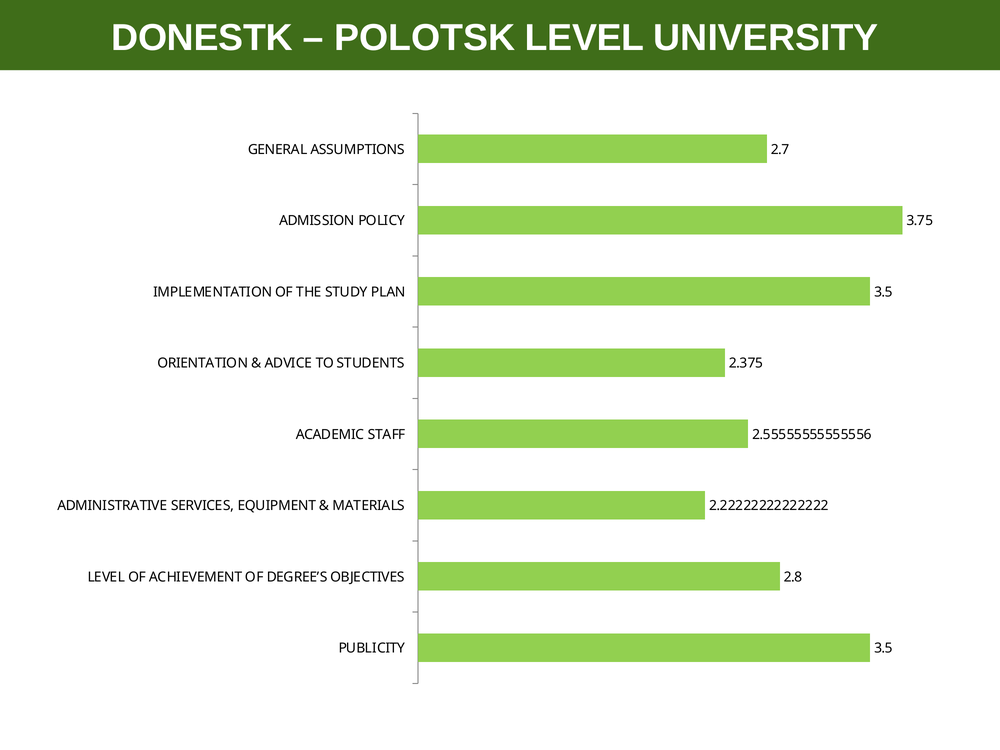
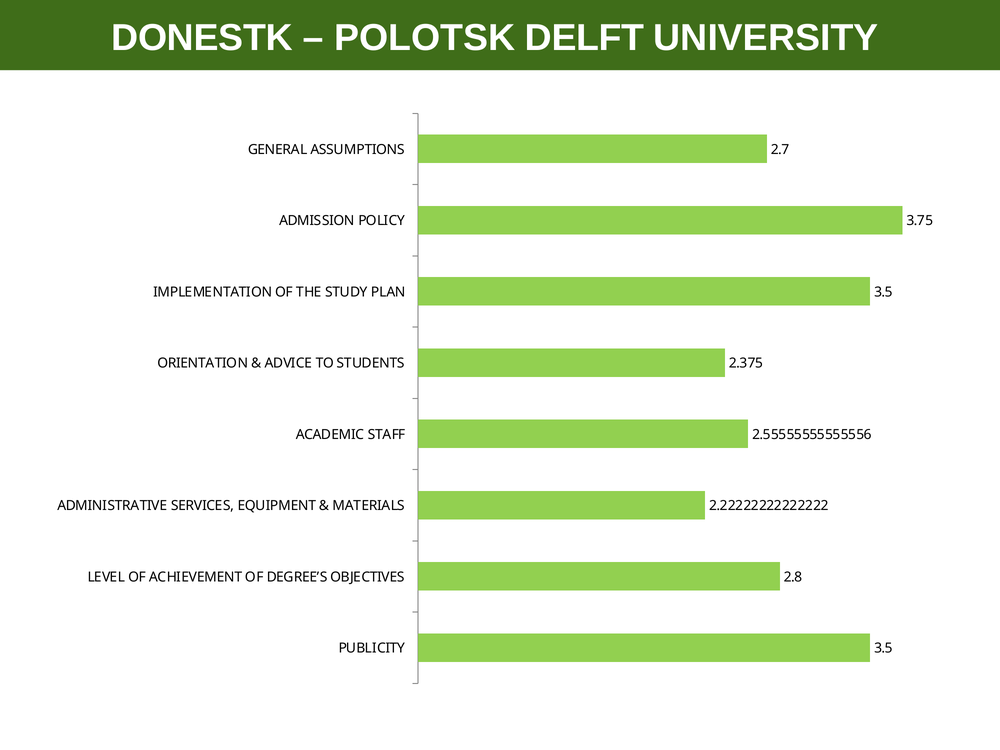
POLOTSK LEVEL: LEVEL -> DELFT (585, 38)
